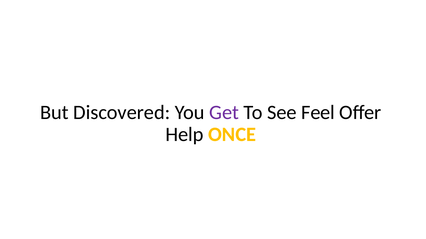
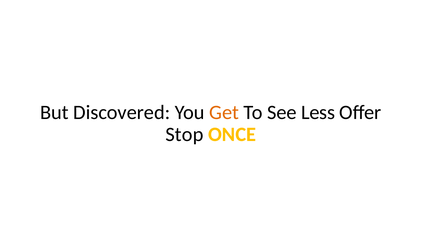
Get colour: purple -> orange (224, 113)
Feel: Feel -> Less (318, 113)
Help: Help -> Stop (184, 135)
